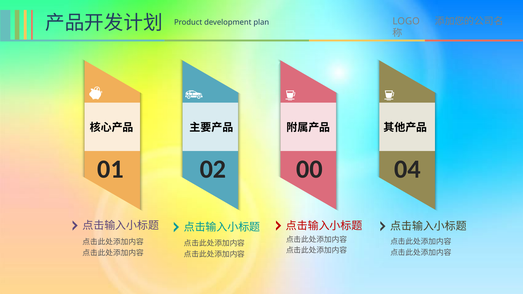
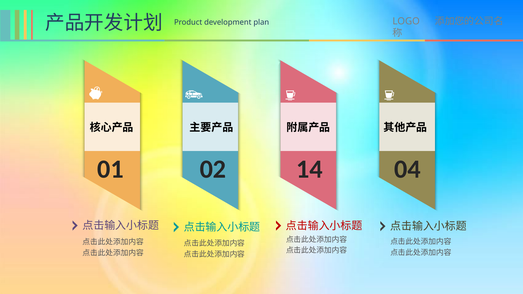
00: 00 -> 14 (310, 169)
